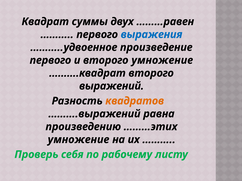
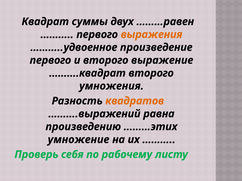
выражения colour: blue -> orange (152, 35)
второго умножение: умножение -> выражение (162, 60)
выражений: выражений -> умножения (111, 86)
